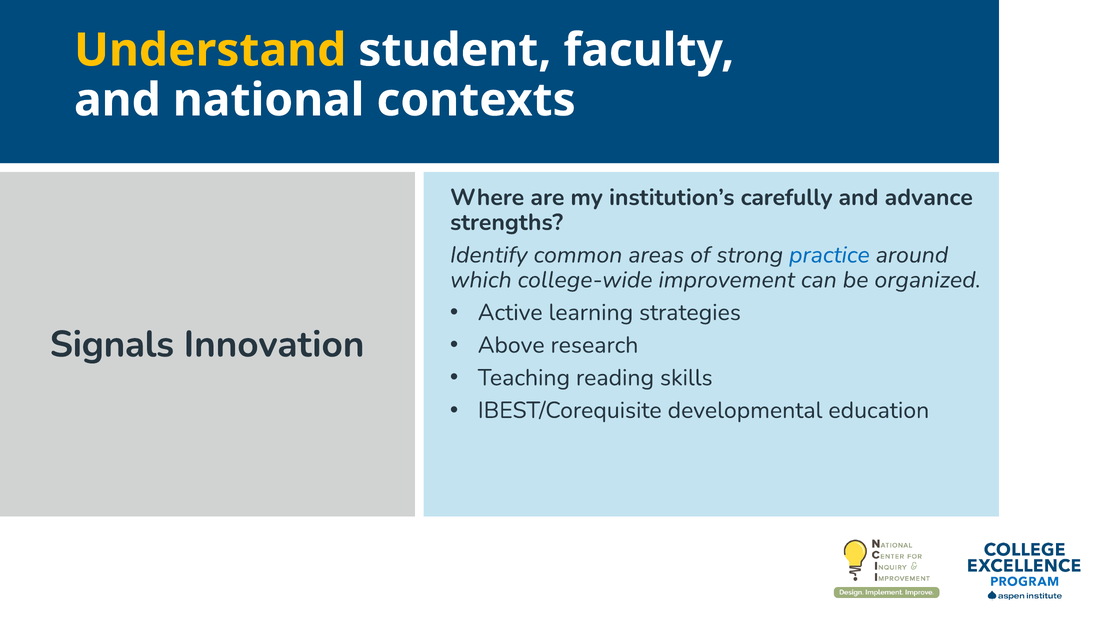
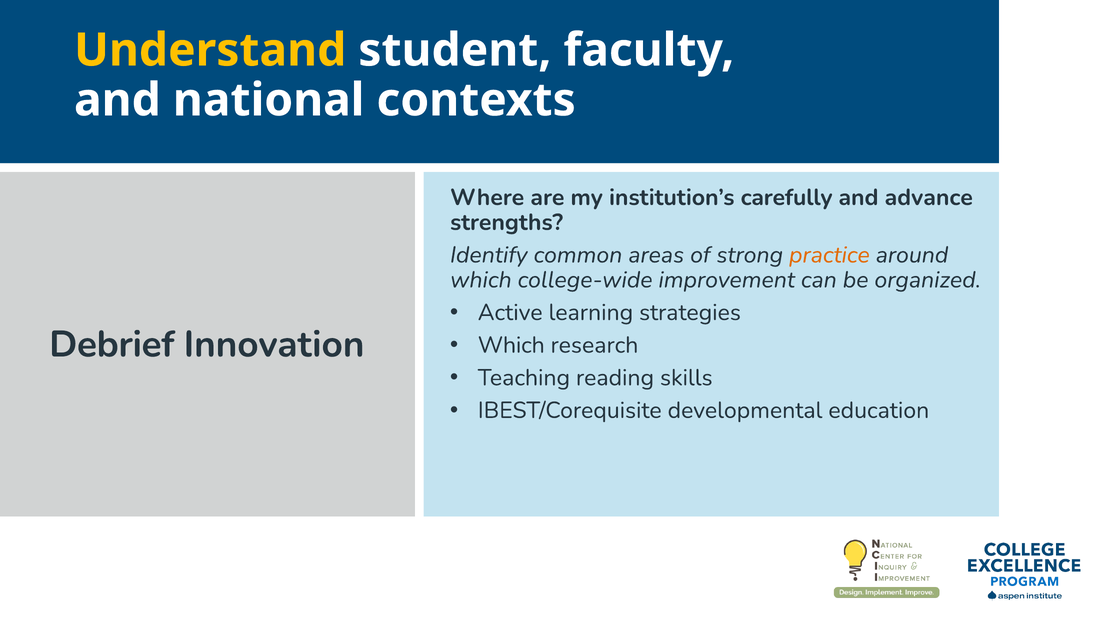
practice colour: blue -> orange (829, 255)
Signals: Signals -> Debrief (112, 344)
Above: Above -> Which (511, 345)
